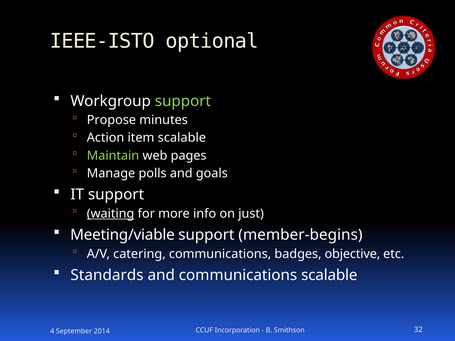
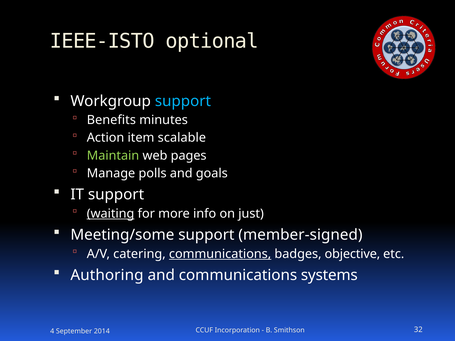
support colour: light green -> light blue (183, 101)
Propose: Propose -> Benefits (111, 120)
Meeting/viable: Meeting/viable -> Meeting/some (122, 235)
member-begins: member-begins -> member-signed (300, 235)
communications underline: none -> present (220, 254)
Standards: Standards -> Authoring (107, 275)
communications scalable: scalable -> systems (329, 275)
